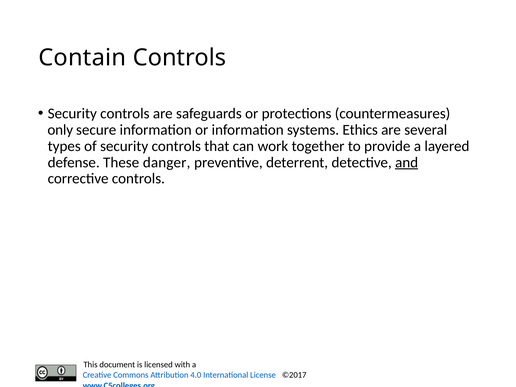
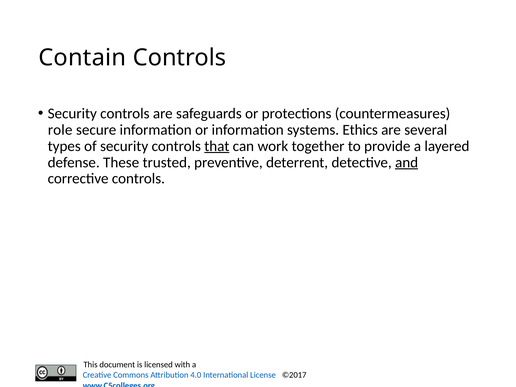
only: only -> role (60, 130)
that underline: none -> present (217, 146)
danger: danger -> trusted (167, 162)
